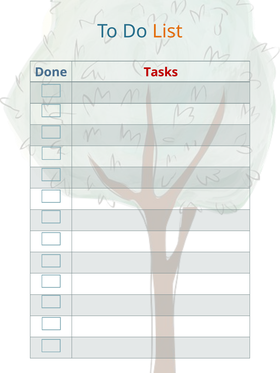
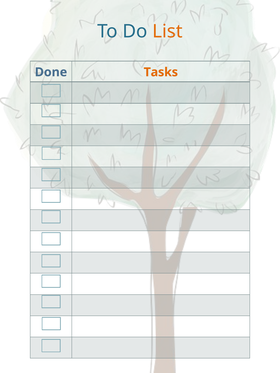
Tasks colour: red -> orange (161, 72)
